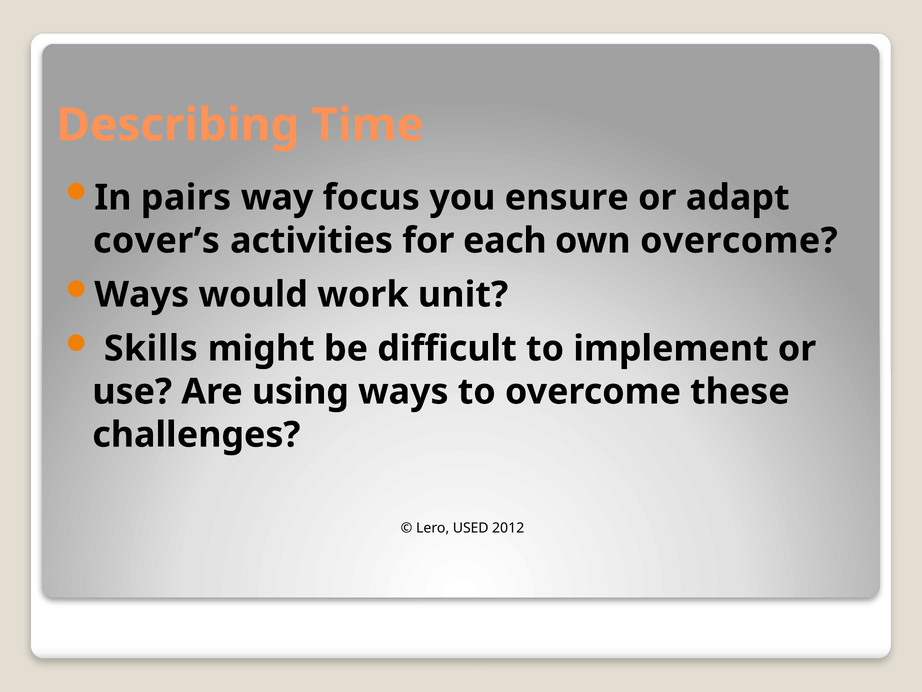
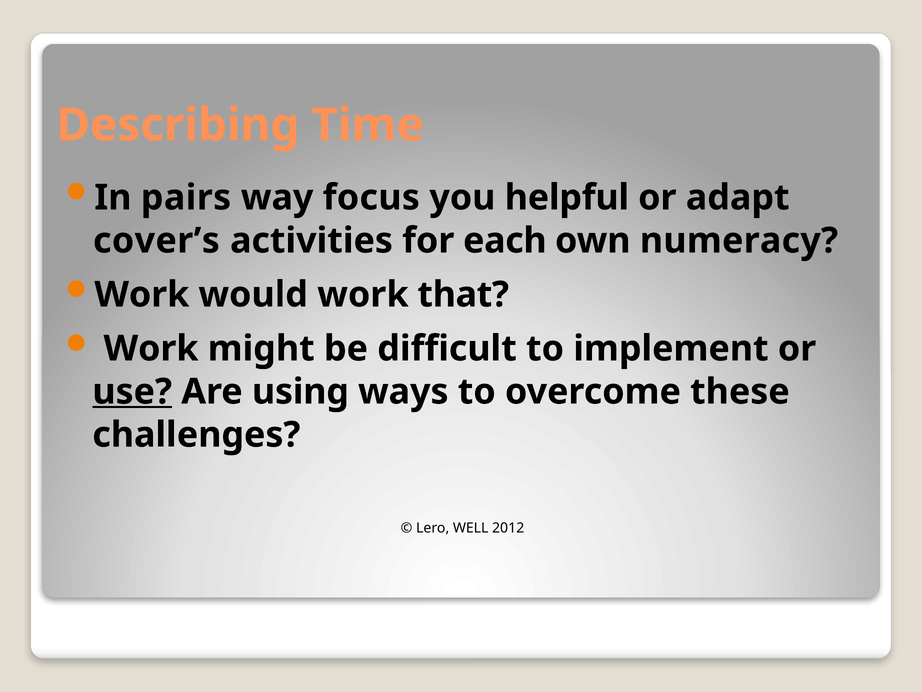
ensure: ensure -> helpful (567, 197)
own overcome: overcome -> numeracy (739, 241)
Ways: Ways -> Work (142, 294)
unit: unit -> that (463, 294)
Skills: Skills -> Work (151, 348)
use underline: none -> present (132, 391)
USED: USED -> WELL (471, 528)
